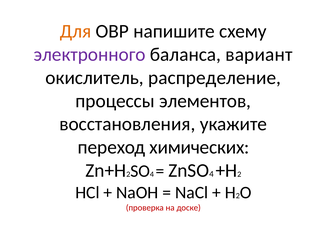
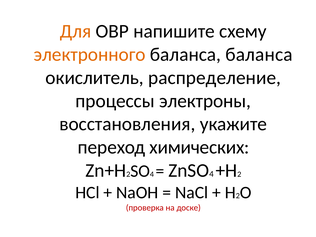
электронного colour: purple -> orange (90, 54)
баланса вариант: вариант -> баланса (259, 54)
элементов: элементов -> электроны (205, 101)
